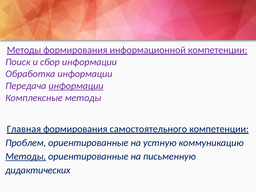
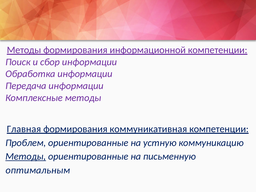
информации underline: present -> none (76, 86)
самостоятельного: самостоятельного -> коммуникативная (148, 129)
дидактических: дидактических -> оптимальным (38, 170)
